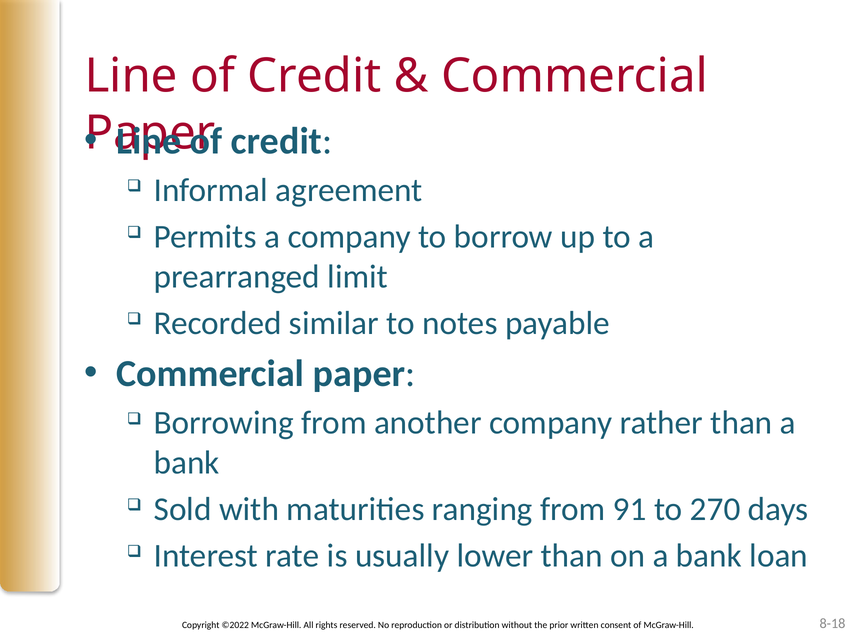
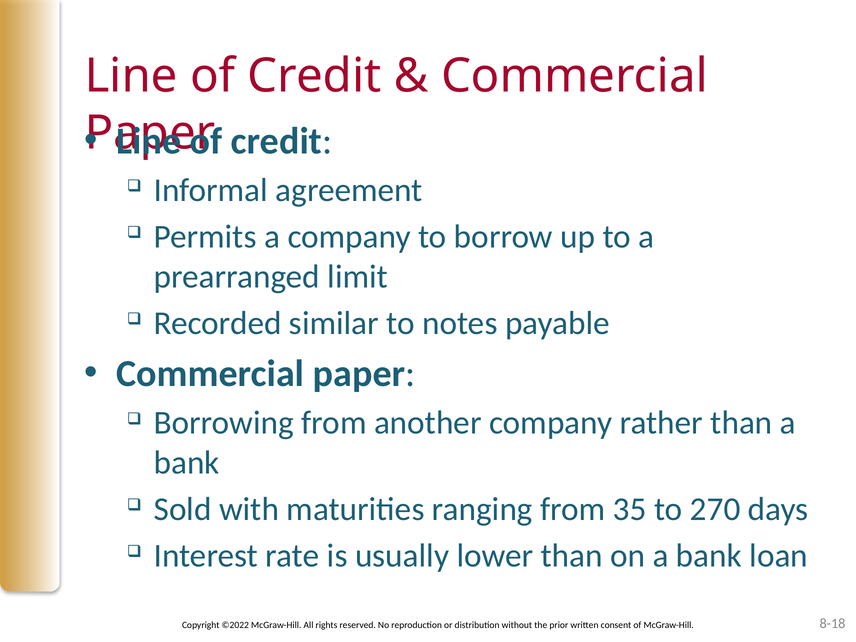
91: 91 -> 35 (630, 509)
